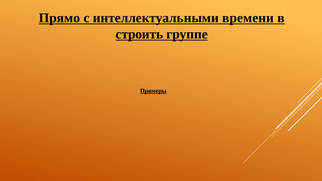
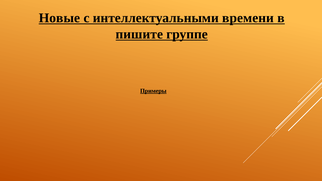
Прямо: Прямо -> Новые (59, 18)
строить: строить -> пишите (139, 34)
